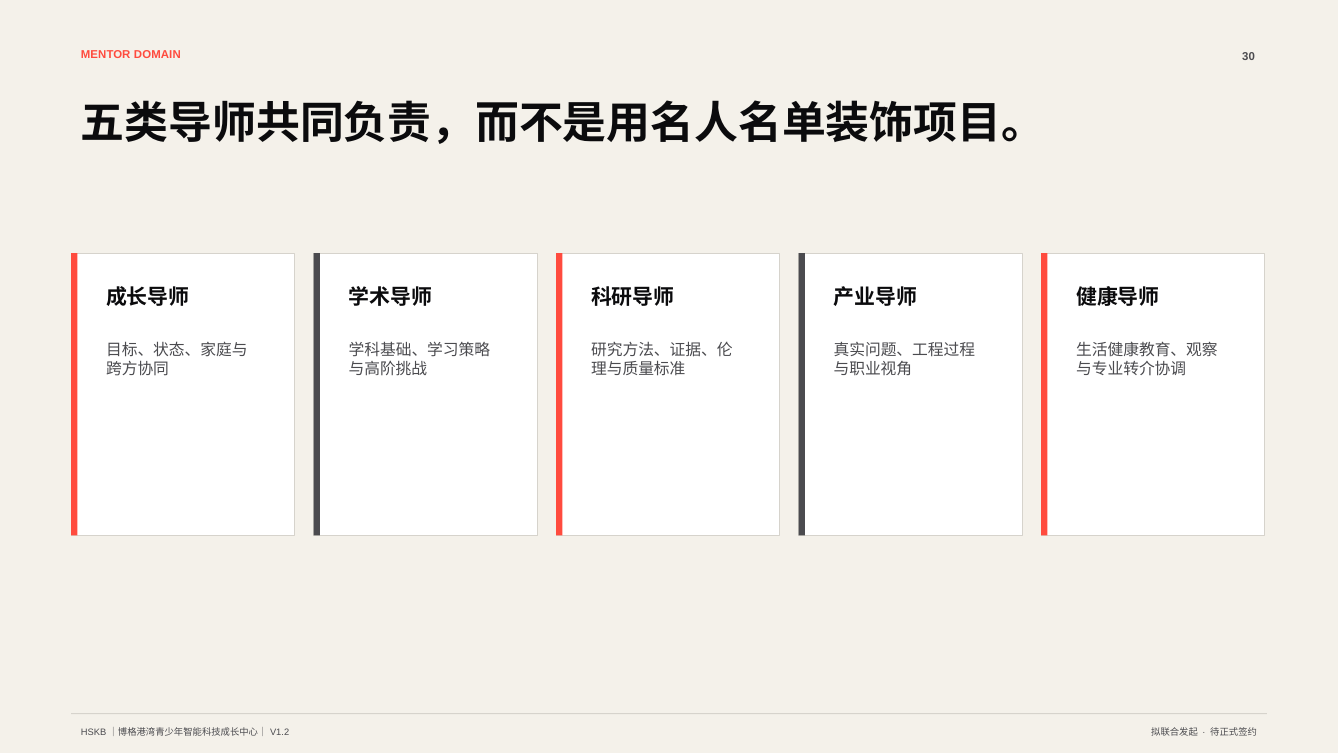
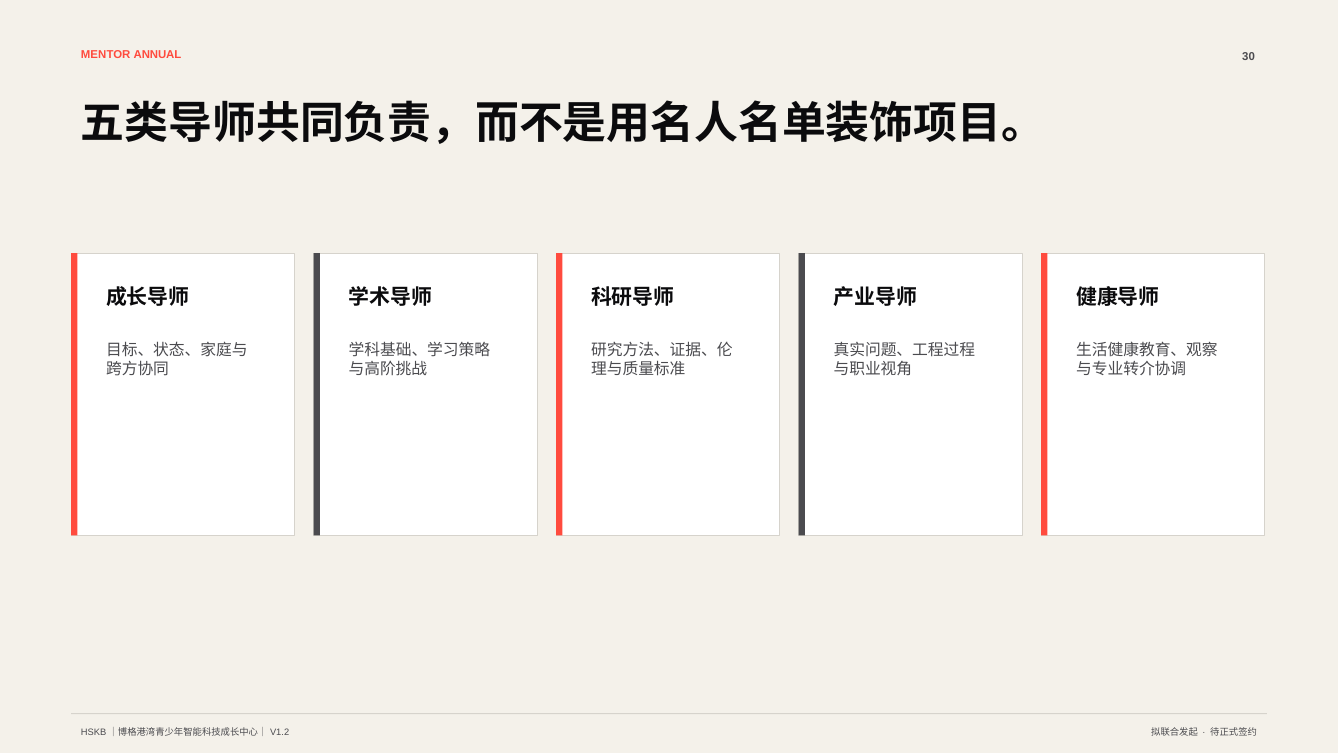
DOMAIN: DOMAIN -> ANNUAL (157, 54)
